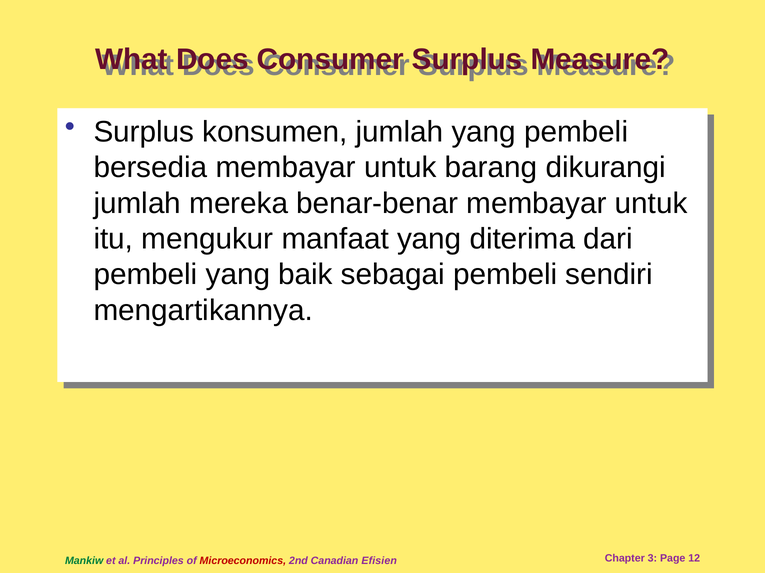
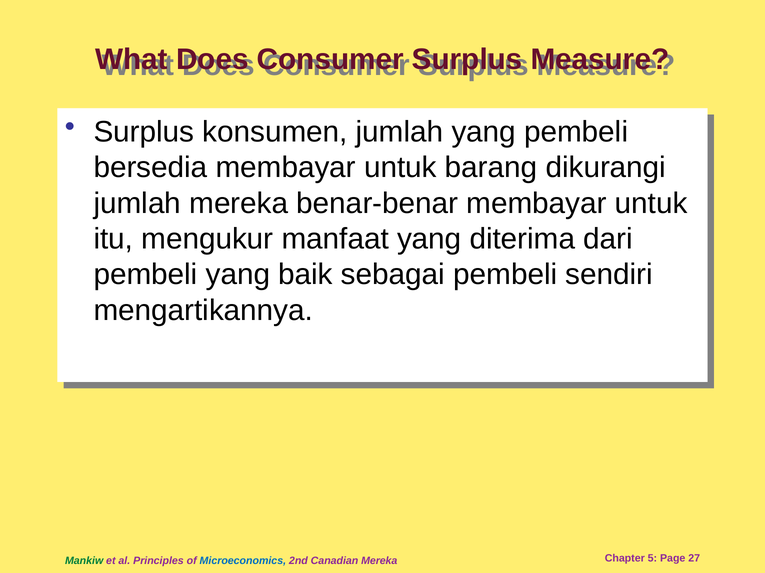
Microeconomics colour: red -> blue (243, 562)
Canadian Efisien: Efisien -> Mereka (379, 562)
3: 3 -> 5 (652, 559)
12: 12 -> 27 (694, 559)
